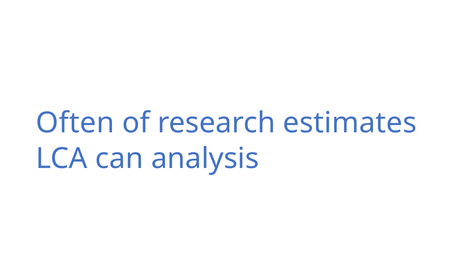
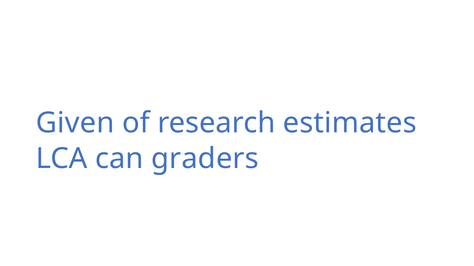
Often: Often -> Given (75, 123)
analysis: analysis -> graders (205, 159)
